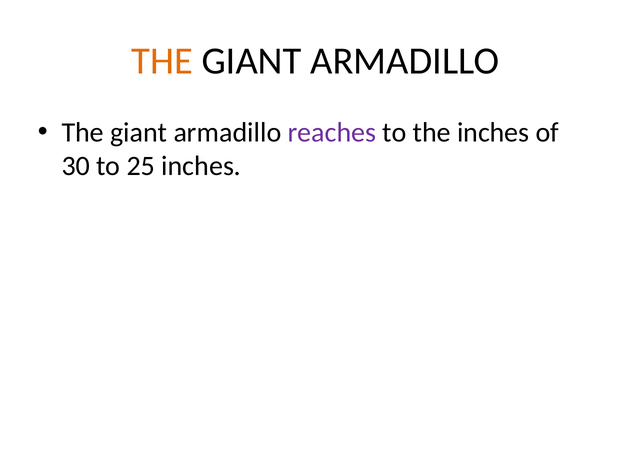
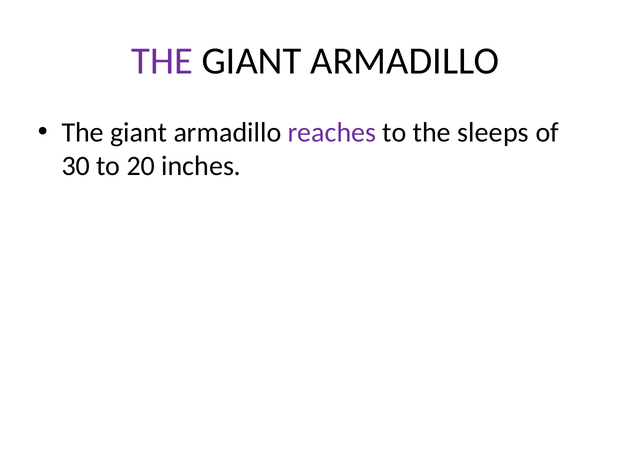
THE colour: orange -> purple (162, 61)
the inches: inches -> sleeps (493, 132)
25: 25 -> 20 (141, 166)
